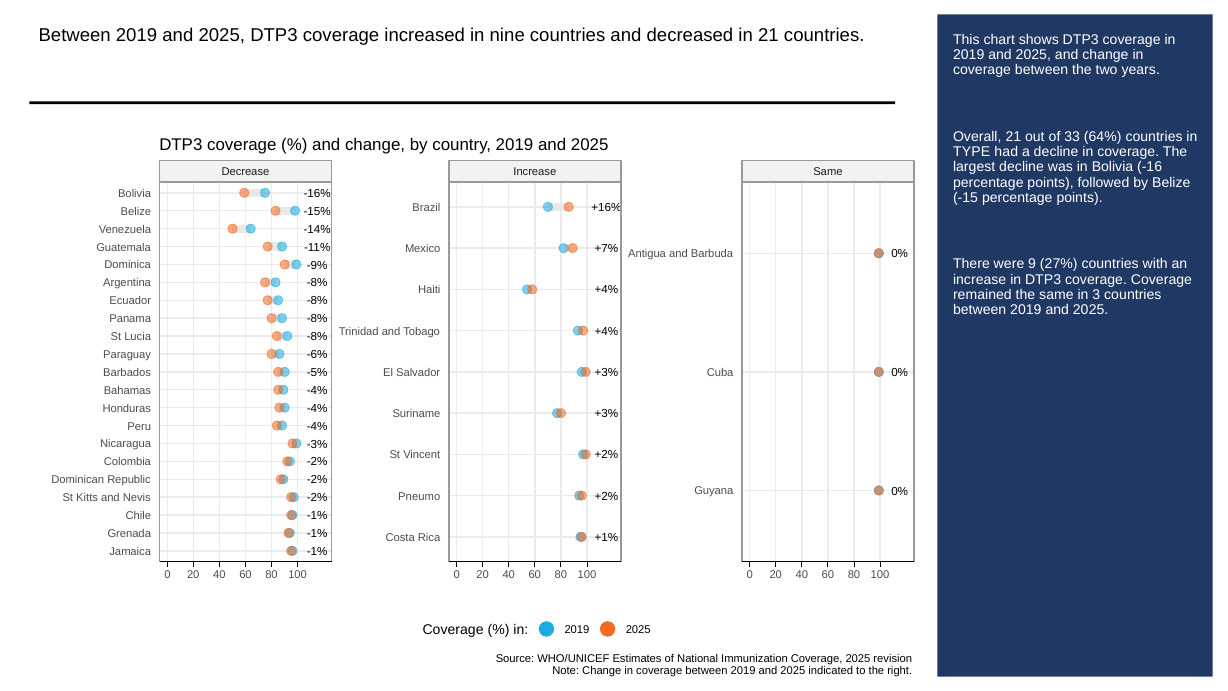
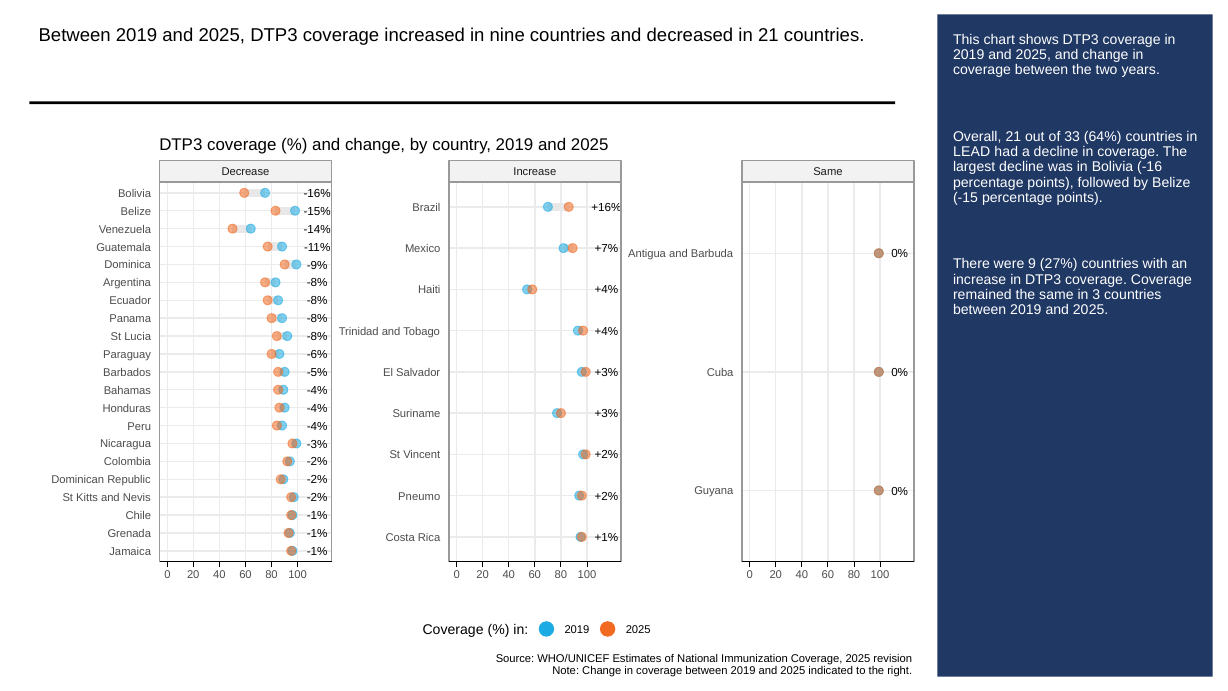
TYPE: TYPE -> LEAD (972, 152)
